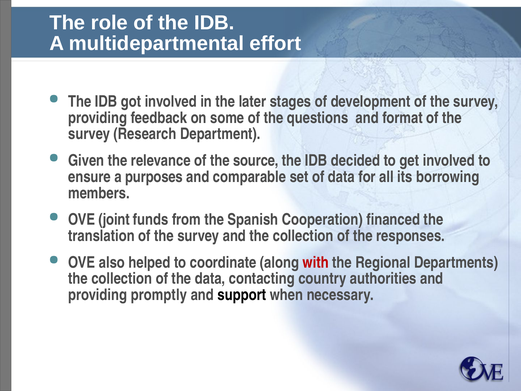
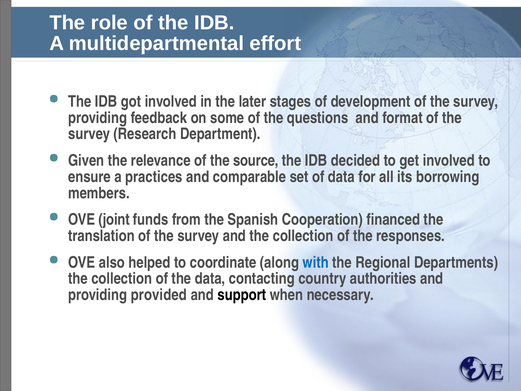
purposes: purposes -> practices (154, 177)
with colour: red -> blue (316, 262)
promptly: promptly -> provided (159, 295)
